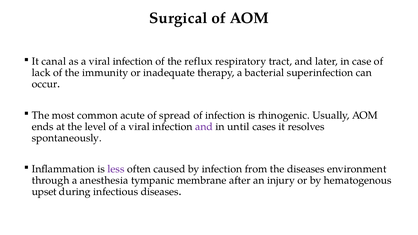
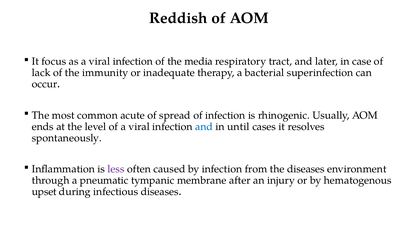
Surgical: Surgical -> Reddish (178, 18)
canal: canal -> focus (54, 62)
reflux: reflux -> media (199, 62)
and colour: purple -> blue (204, 127)
anesthesia: anesthesia -> pneumatic (104, 181)
